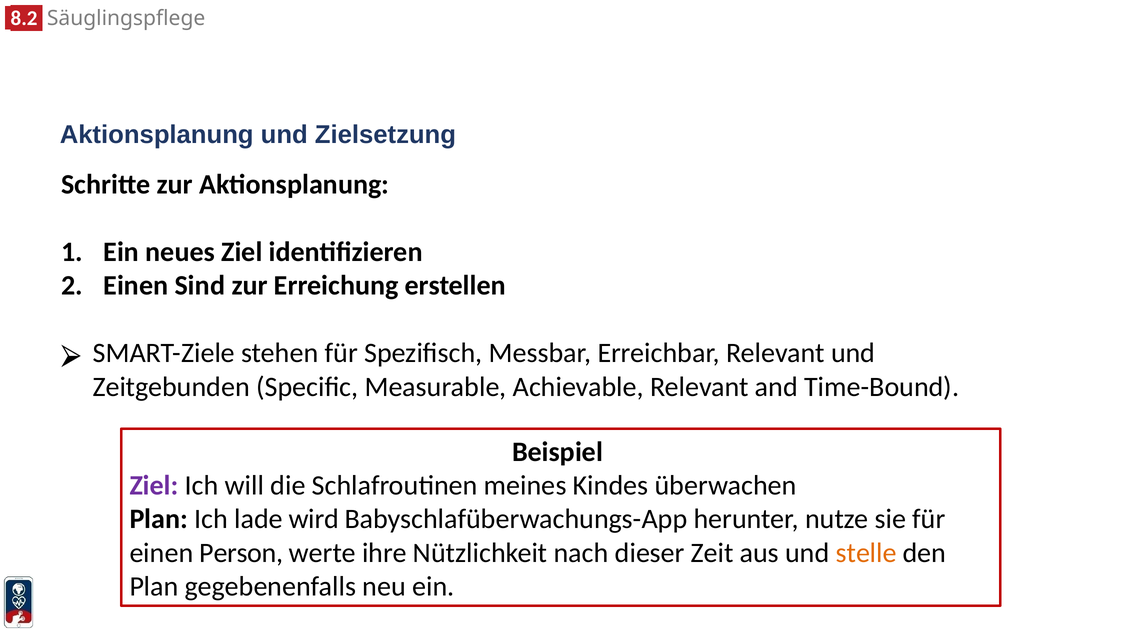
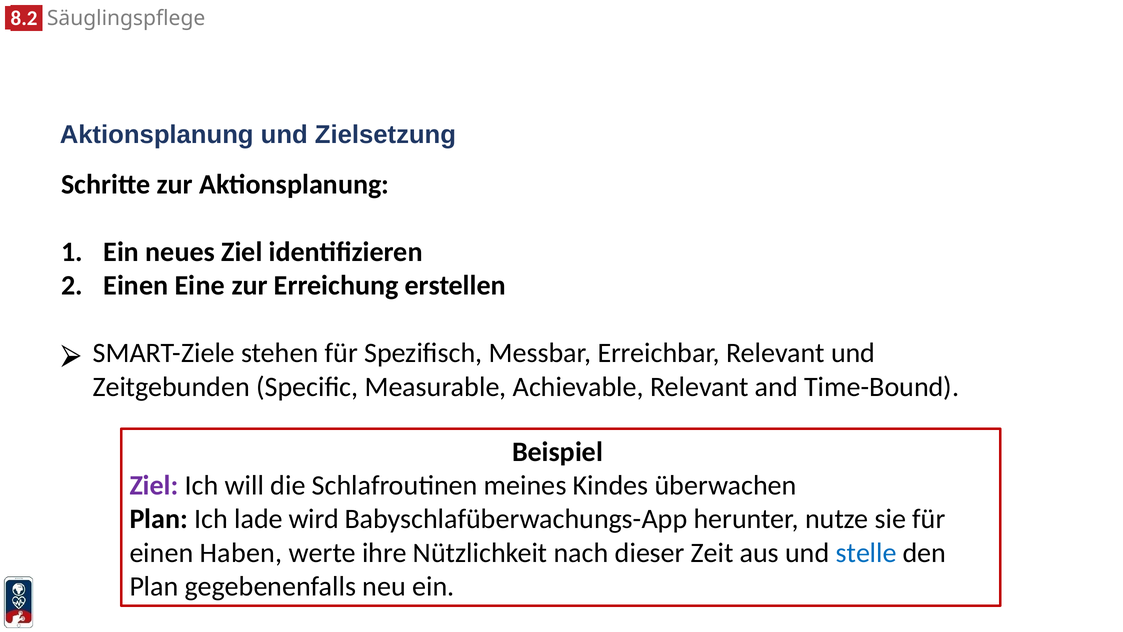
Sind: Sind -> Eine (200, 285)
Person: Person -> Haben (241, 553)
stelle colour: orange -> blue (866, 553)
